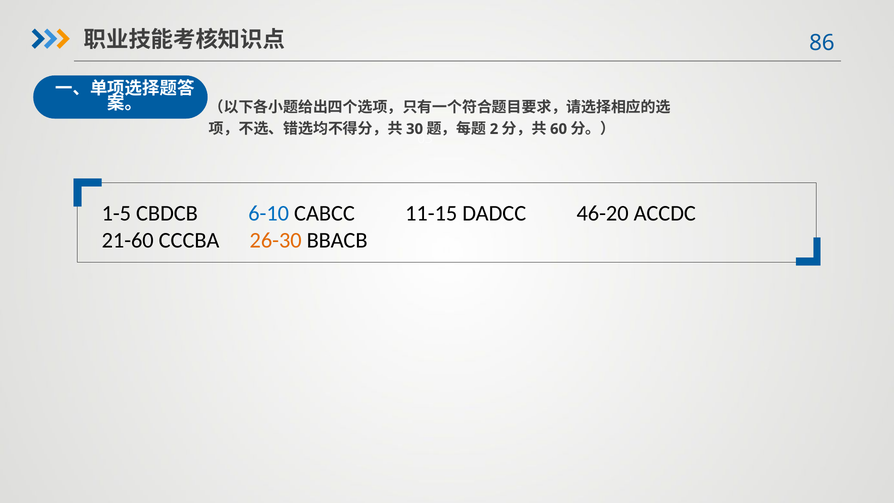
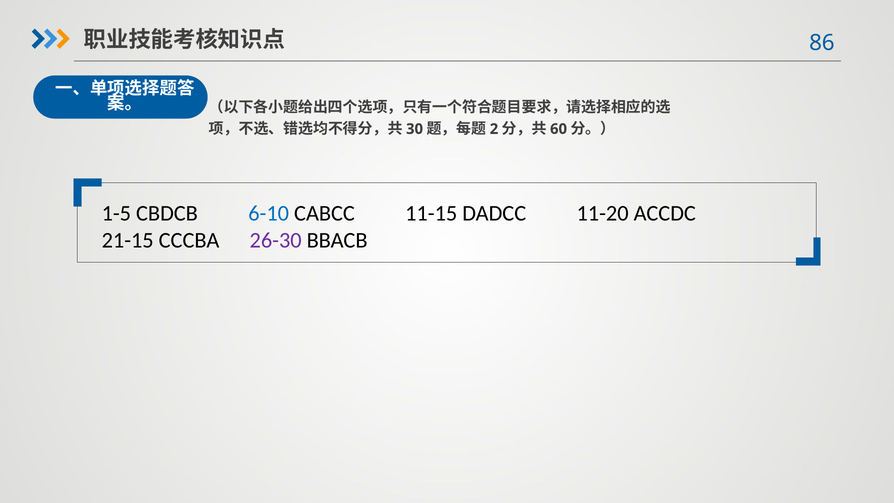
46-20: 46-20 -> 11-20 (603, 214)
21-60: 21-60 -> 21-15 (128, 240)
26-30 colour: orange -> purple (276, 240)
